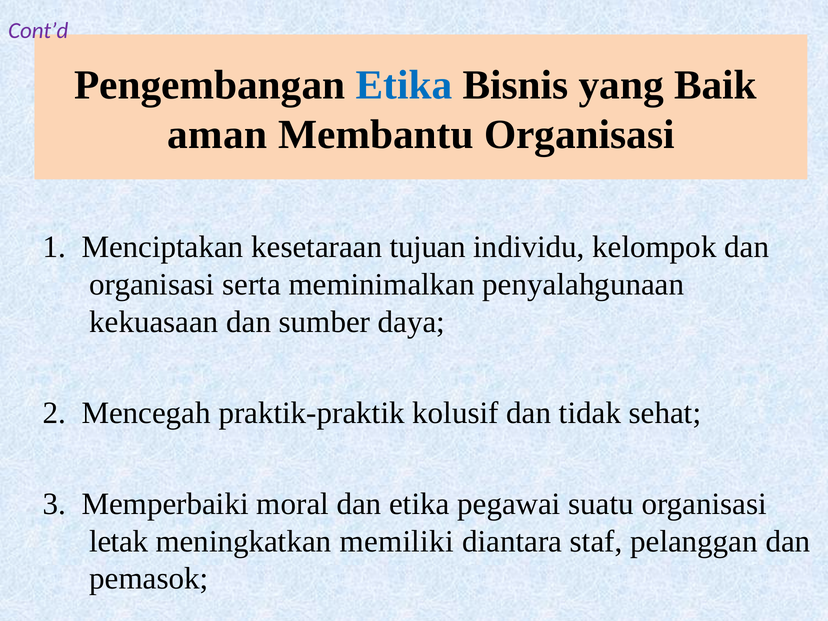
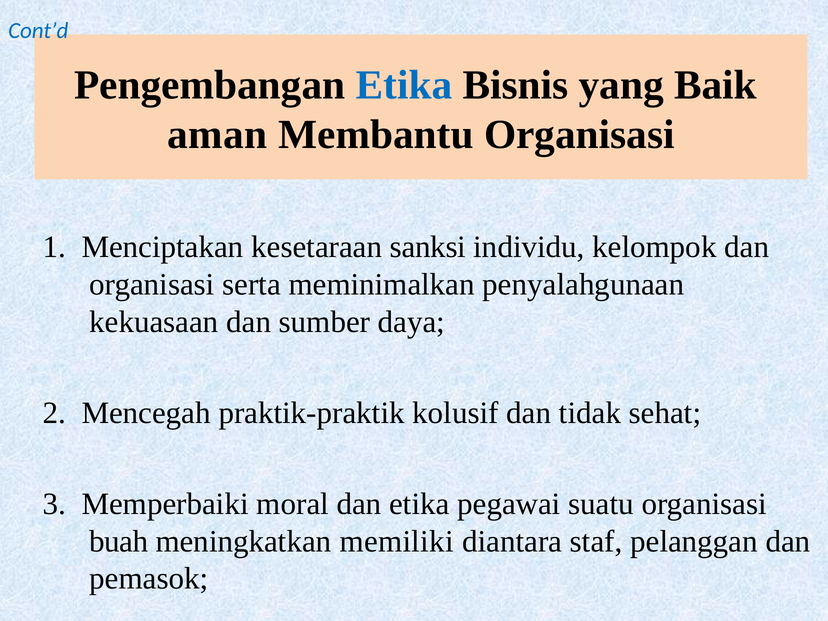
Cont’d colour: purple -> blue (38, 31)
tujuan: tujuan -> sanksi (428, 247)
letak: letak -> buah (119, 541)
